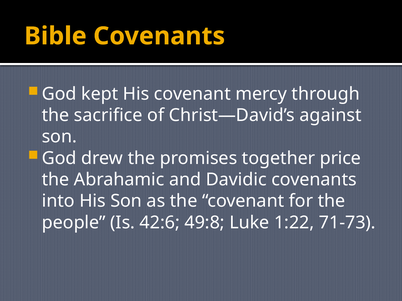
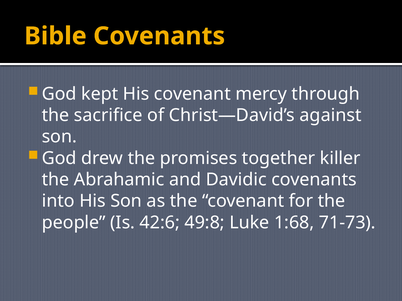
price: price -> killer (340, 158)
1:22: 1:22 -> 1:68 (294, 223)
